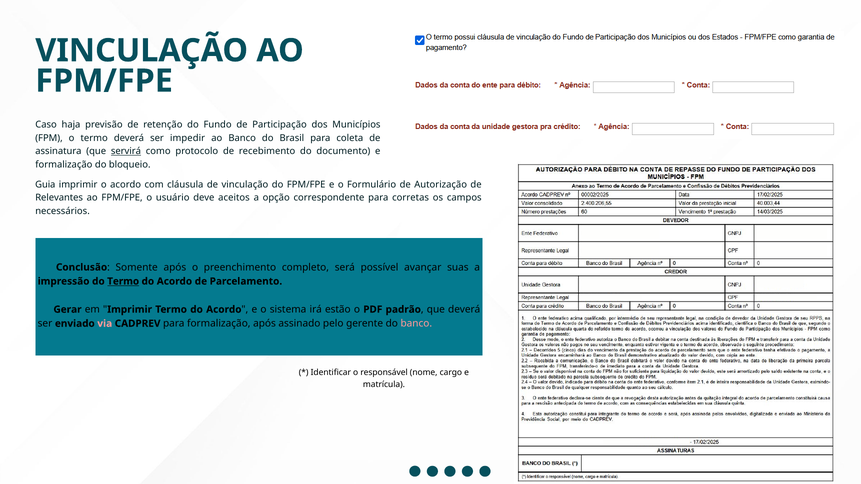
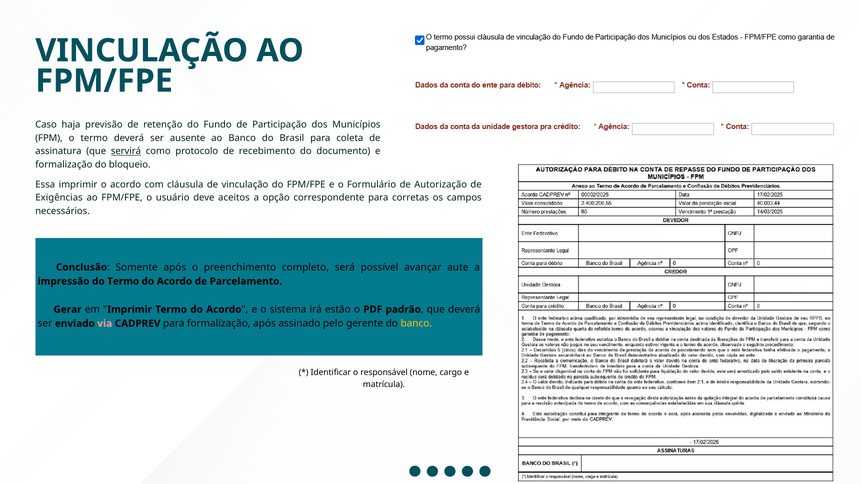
impedir: impedir -> ausente (188, 138)
Guia: Guia -> Essa (45, 185)
Relevantes: Relevantes -> Exigências (59, 198)
suas: suas -> aute (458, 267)
Termo underline: present -> none (123, 281)
banco colour: pink -> yellow (416, 324)
